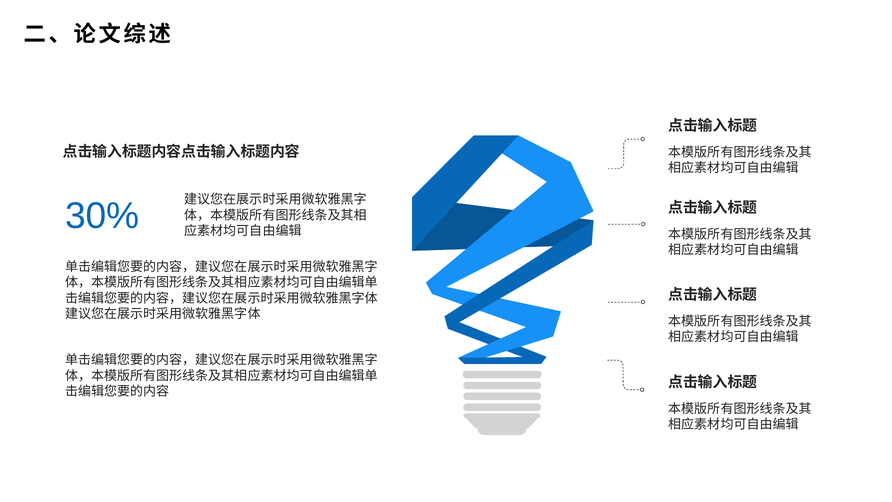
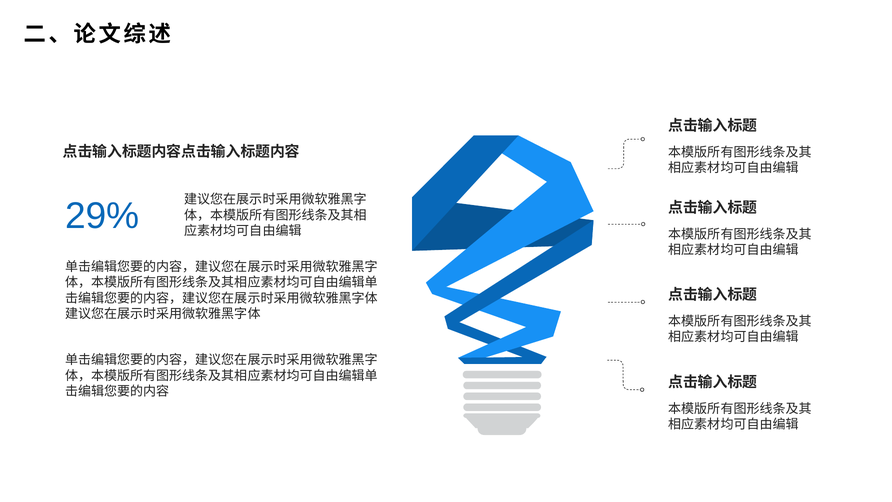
30%: 30% -> 29% (102, 216)
